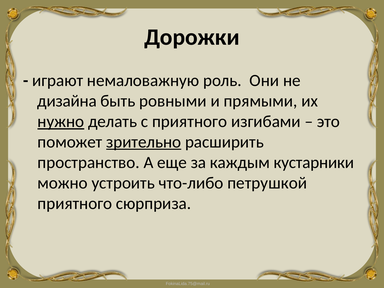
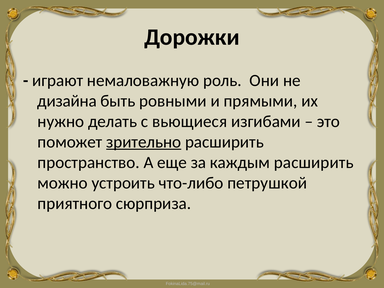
нужно underline: present -> none (61, 122)
с приятного: приятного -> вьющиеся (190, 122)
каждым кустарники: кустарники -> расширить (314, 162)
